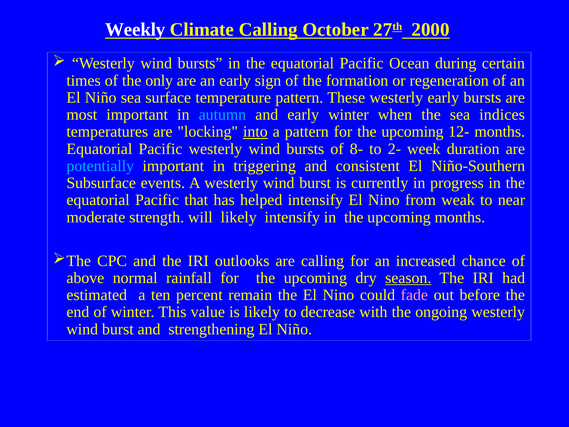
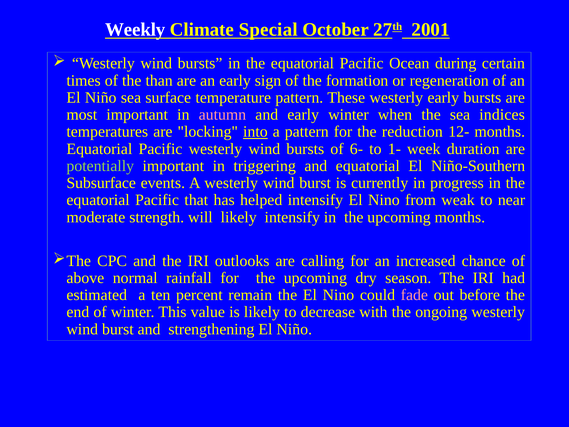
Climate Calling: Calling -> Special (268, 30)
2000: 2000 -> 2001 (431, 30)
only: only -> than (159, 80)
autumn colour: light blue -> pink (222, 115)
pattern for the upcoming: upcoming -> reduction (412, 132)
8-: 8- -> 6- (356, 149)
2-: 2- -> 1- (394, 149)
potentially colour: light blue -> light green (100, 166)
and consistent: consistent -> equatorial (368, 166)
season underline: present -> none (408, 278)
